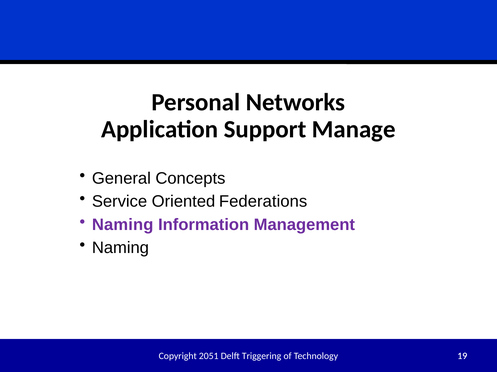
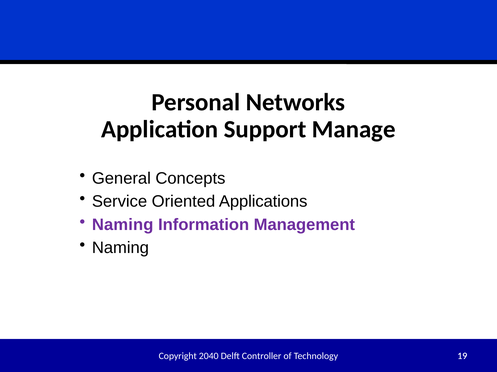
Federations: Federations -> Applications (263, 202)
2051: 2051 -> 2040 (209, 357)
Triggering: Triggering -> Controller (262, 357)
